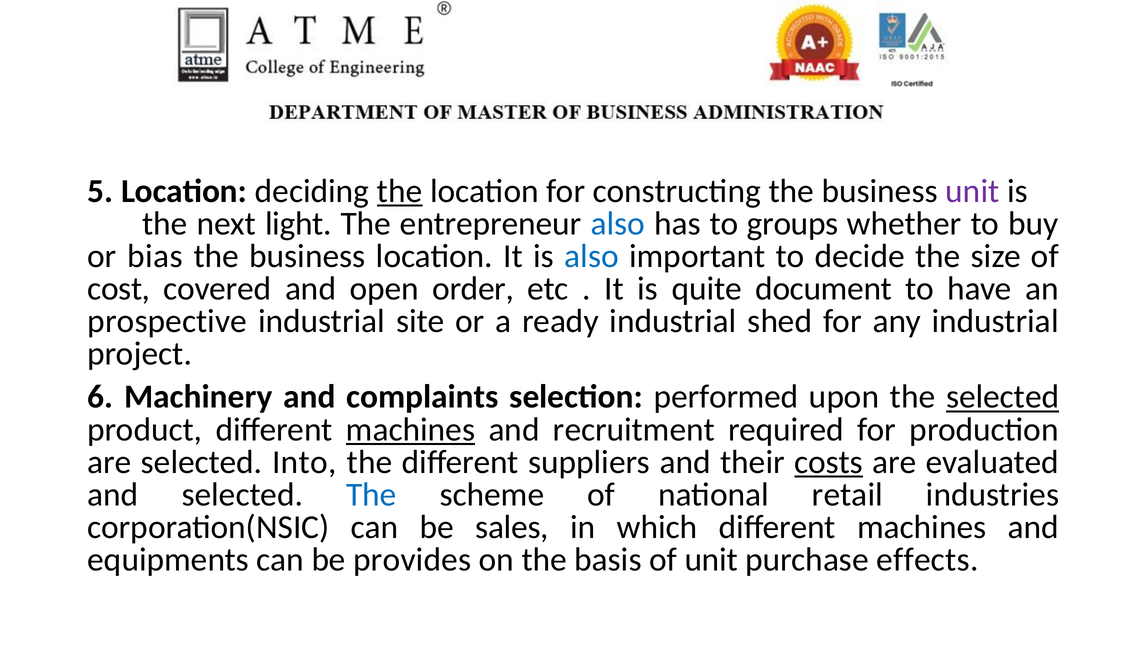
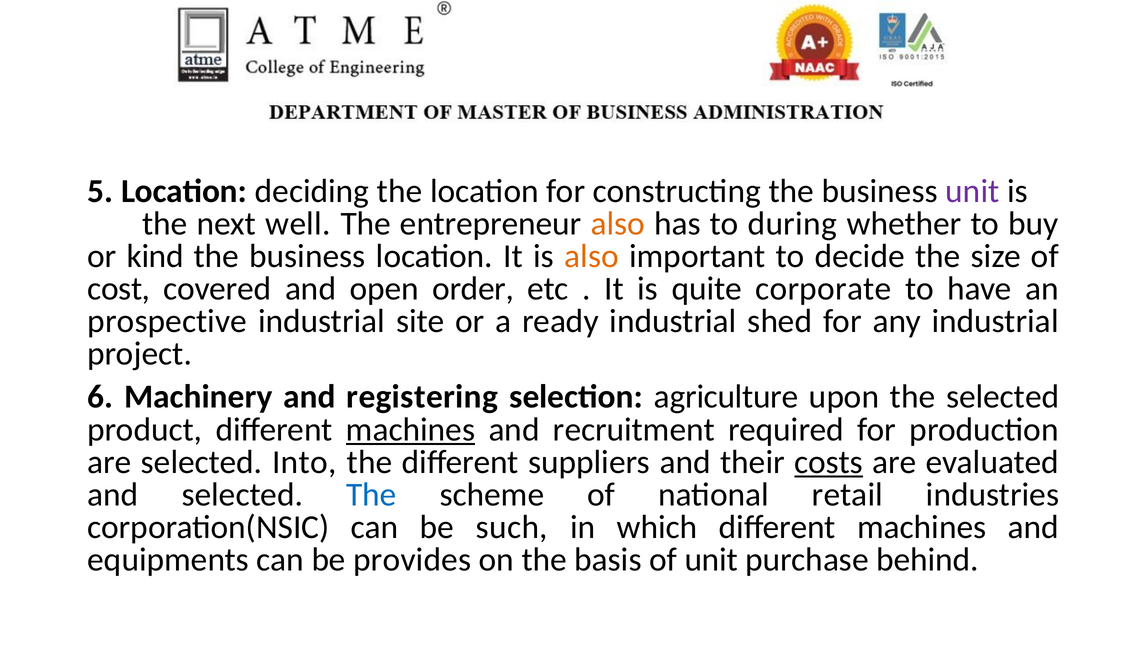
the underline: present -> none (400, 191)
light: light -> well (298, 224)
also colour: blue -> orange (618, 224)
groups: groups -> during (792, 224)
bias: bias -> kind (155, 256)
also colour: blue -> orange (592, 256)
document: document -> corporate (823, 289)
complaints: complaints -> registering (422, 397)
performed: performed -> agriculture (726, 397)
selected underline: present -> none (1003, 397)
sales: sales -> such (512, 527)
effects: effects -> behind (928, 560)
